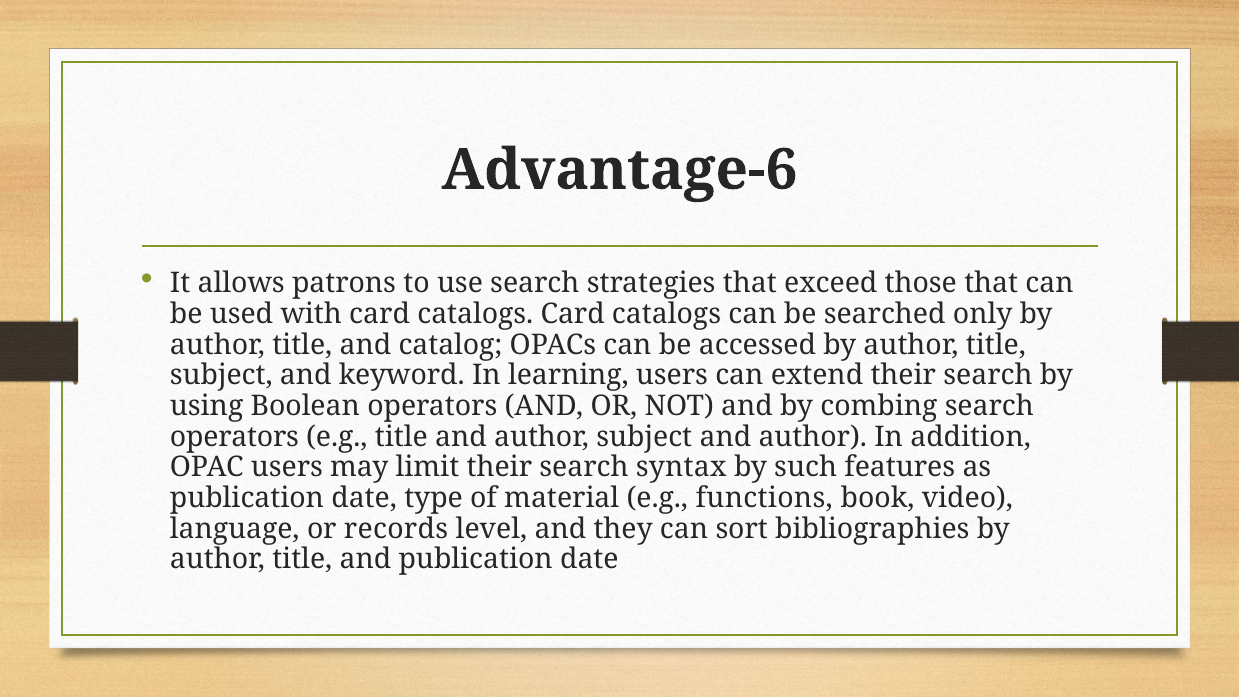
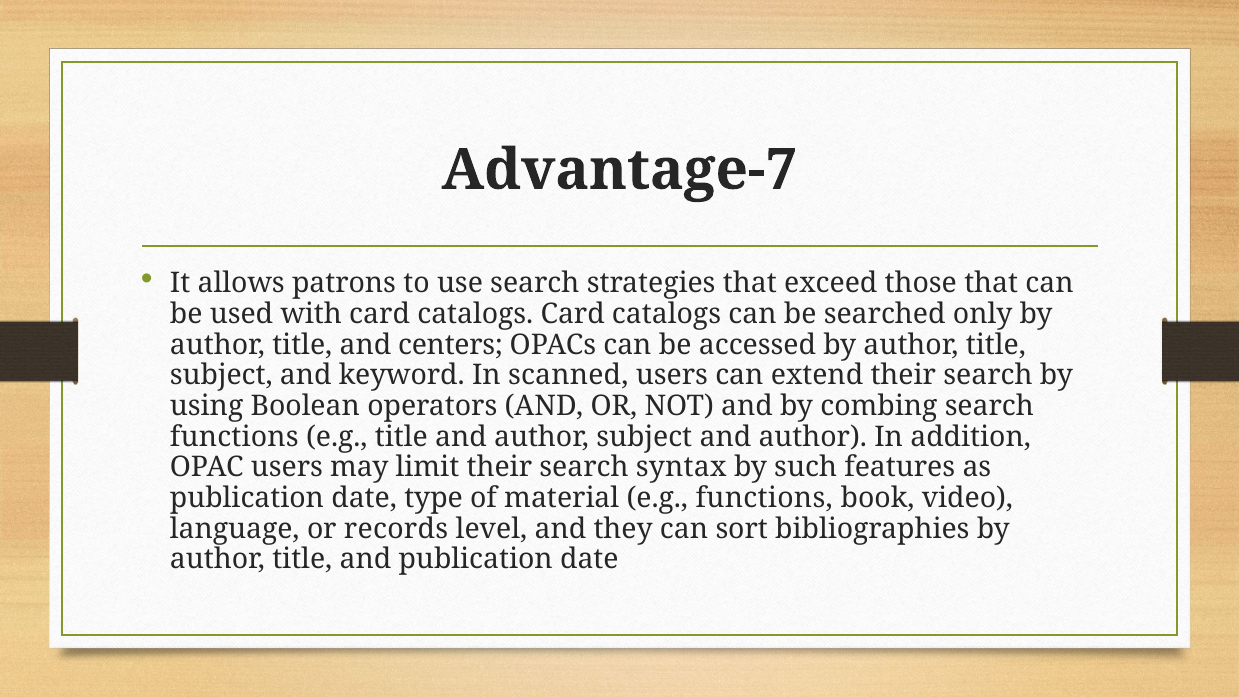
Advantage-6: Advantage-6 -> Advantage-7 (619, 170)
catalog: catalog -> centers (451, 345)
learning: learning -> scanned (568, 375)
operators: operators -> functions (234, 437)
